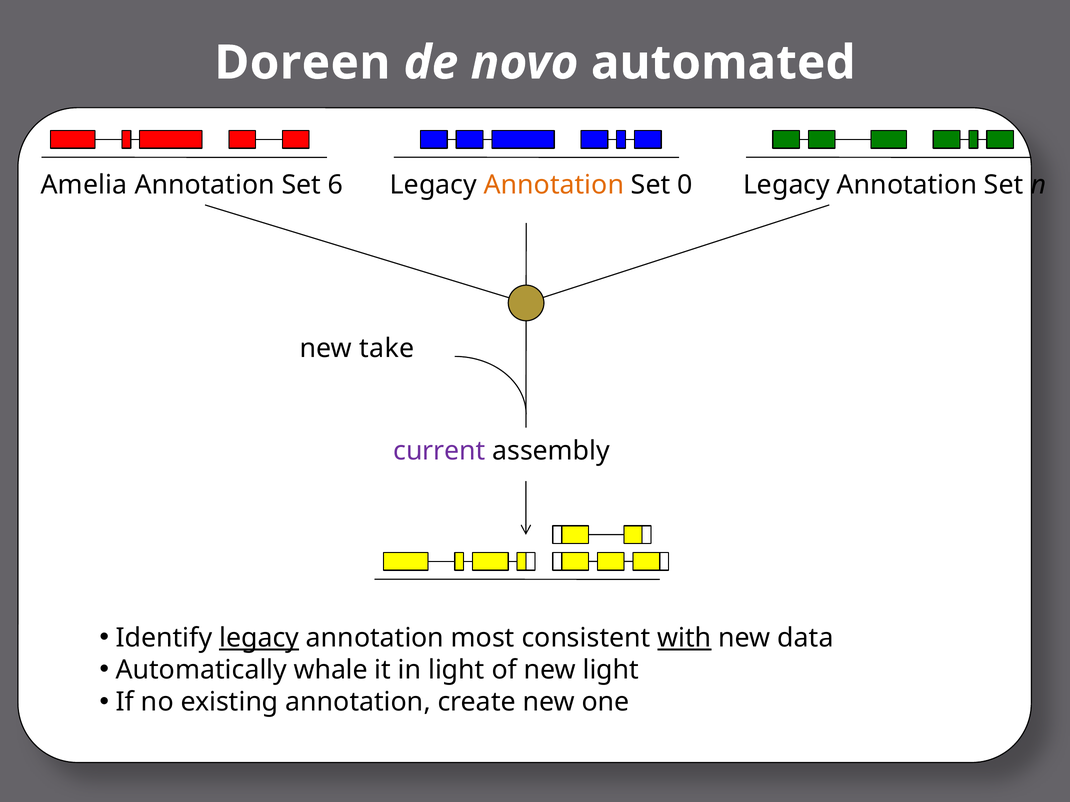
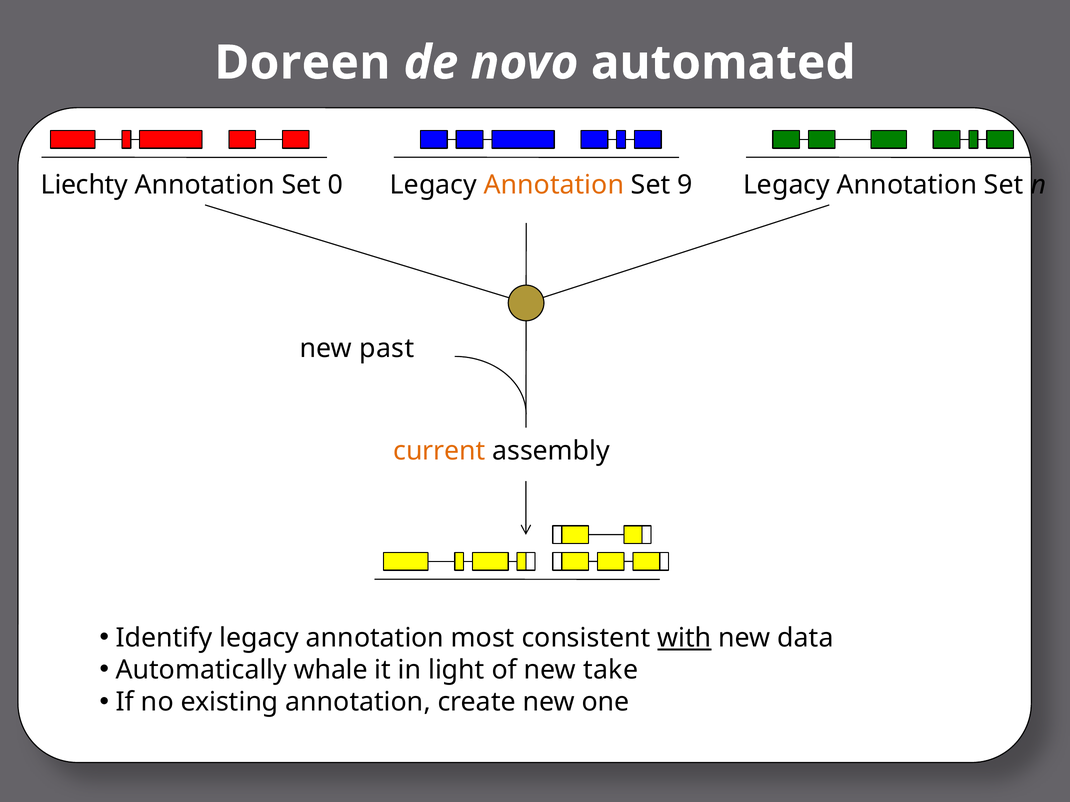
Amelia: Amelia -> Liechty (84, 185)
6: 6 -> 0 (336, 185)
0: 0 -> 9 (685, 185)
take: take -> past (387, 349)
current colour: purple -> orange (439, 451)
legacy underline: present -> none (259, 638)
new light: light -> take (611, 670)
